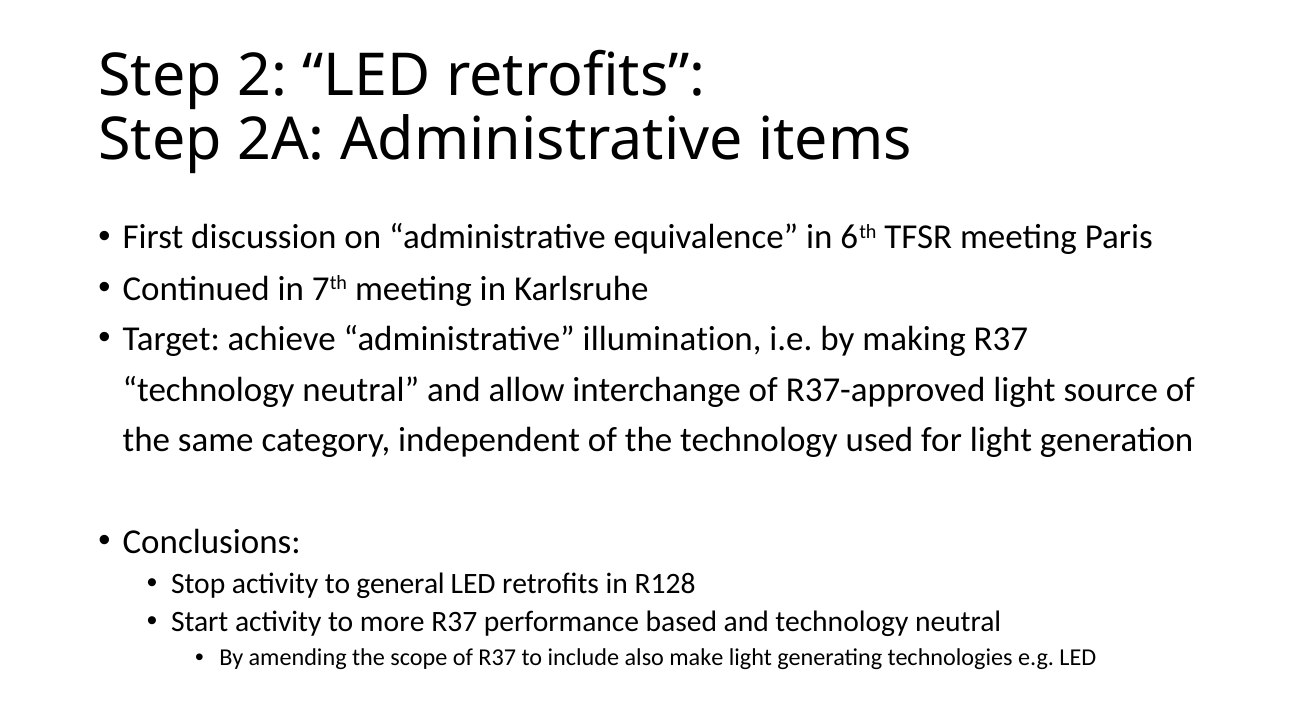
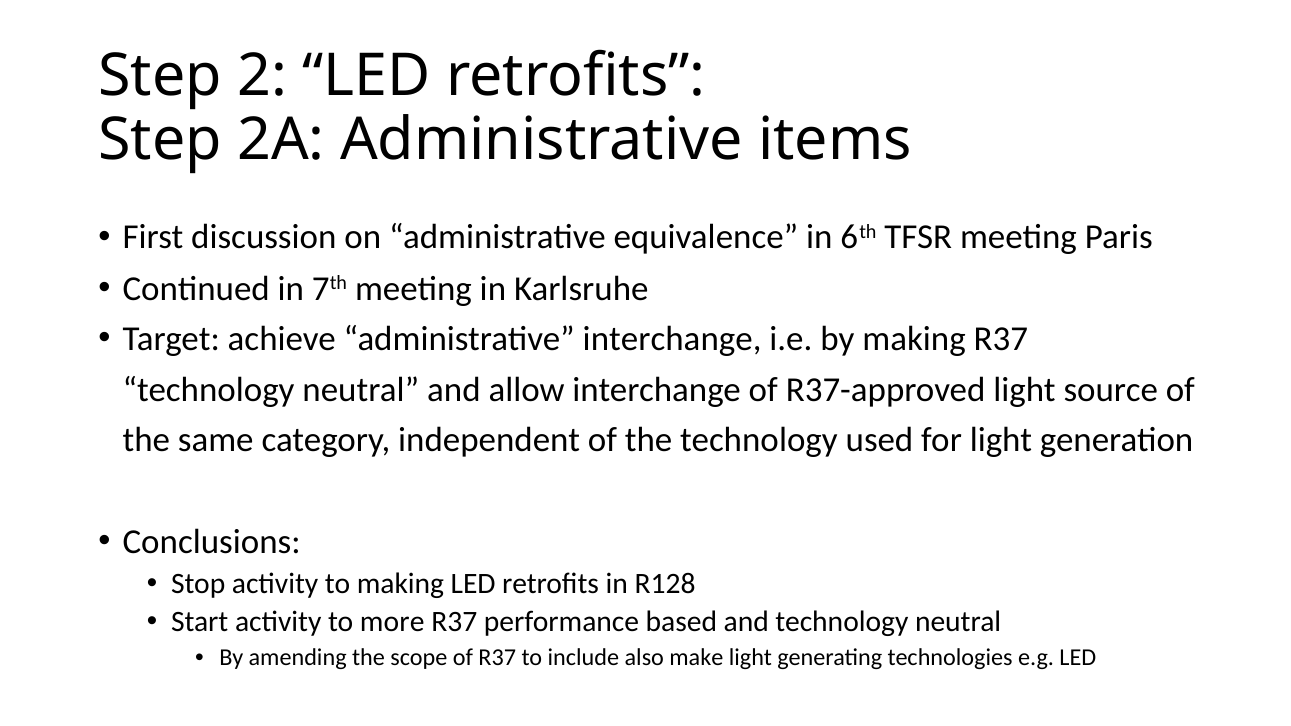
administrative illumination: illumination -> interchange (672, 340)
to general: general -> making (400, 584)
